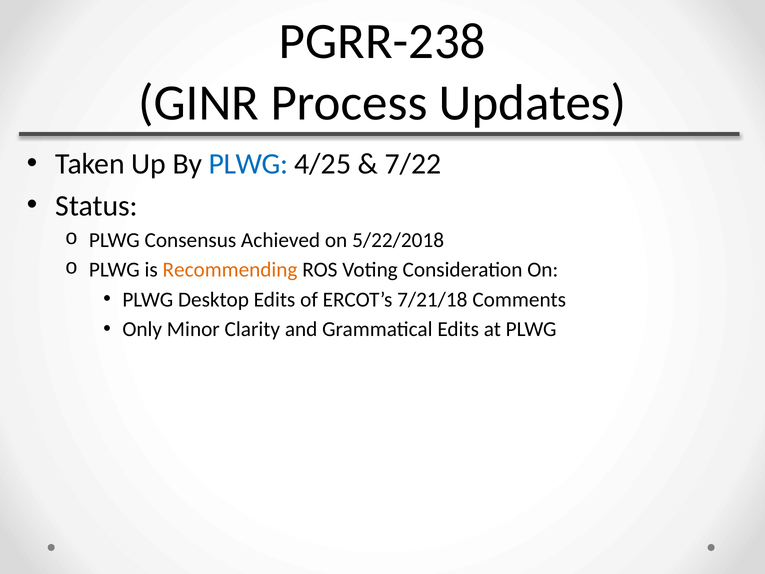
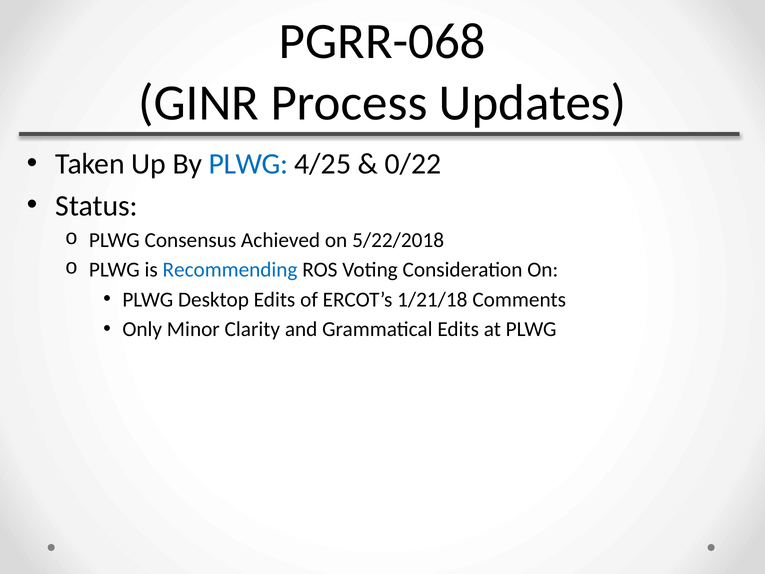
PGRR-238: PGRR-238 -> PGRR-068 (382, 41)
7/22: 7/22 -> 0/22 (413, 164)
Recommending colour: orange -> blue (230, 270)
7/21/18: 7/21/18 -> 1/21/18 (432, 299)
